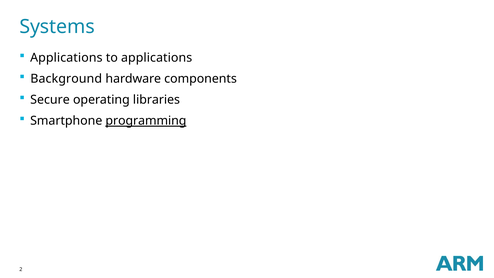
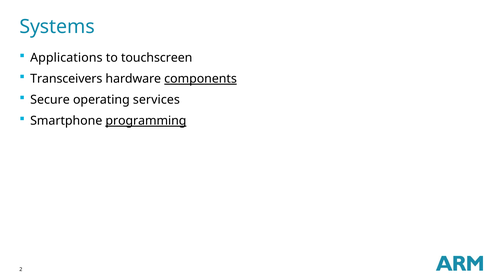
to applications: applications -> touchscreen (157, 58)
Background: Background -> Transceivers (66, 79)
components underline: none -> present (201, 79)
libraries: libraries -> services (156, 100)
